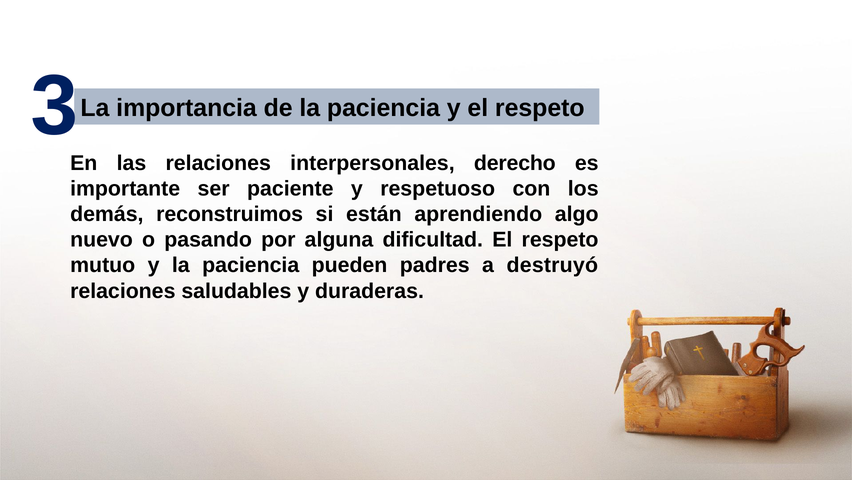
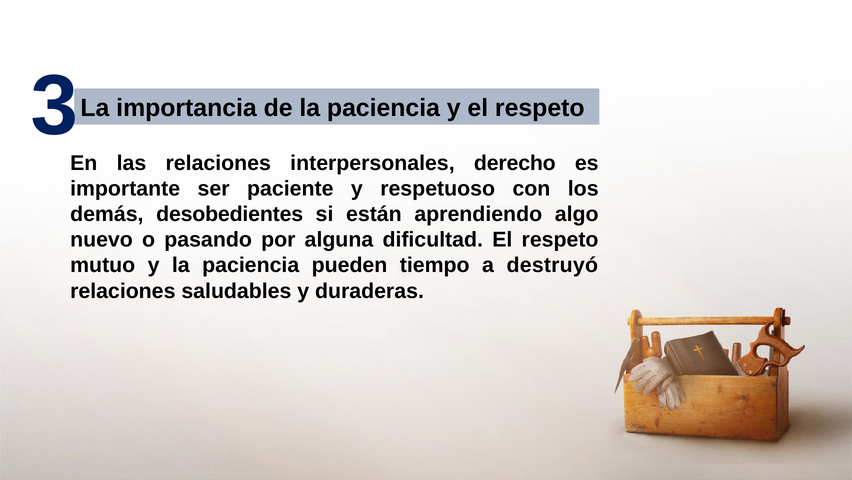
reconstruimos: reconstruimos -> desobedientes (230, 214)
padres: padres -> tiempo (435, 265)
